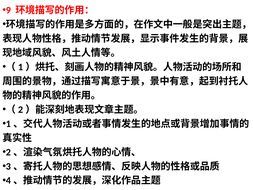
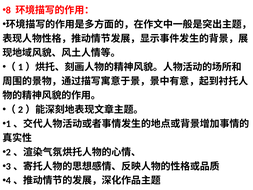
9: 9 -> 8 (8, 10)
